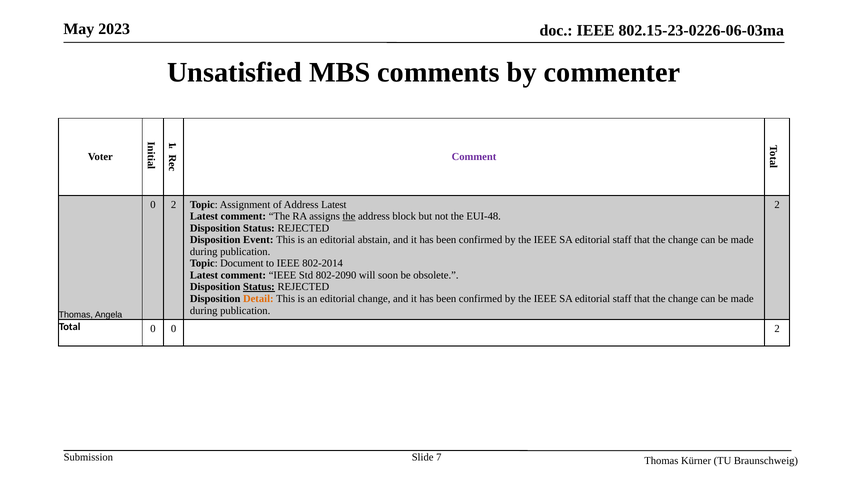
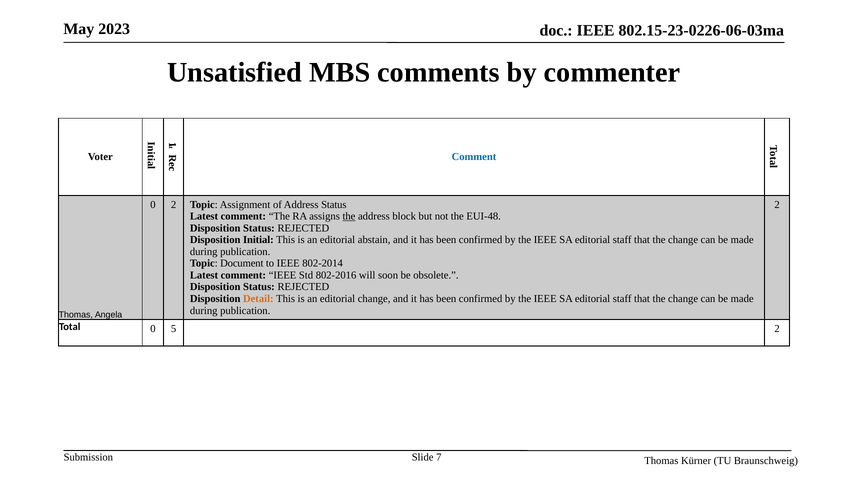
Comment colour: purple -> blue (474, 157)
Address Latest: Latest -> Status (334, 205)
Event: Event -> Initial (258, 240)
802-2090: 802-2090 -> 802-2016 (336, 275)
Status underline: present -> none (259, 287)
0 0: 0 -> 5 (174, 329)
